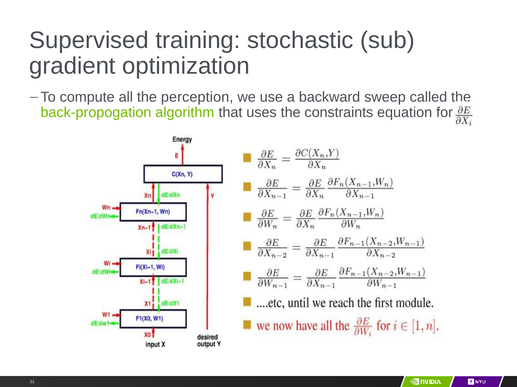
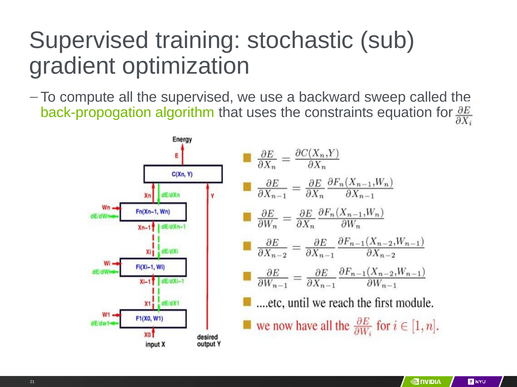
the perception: perception -> supervised (197, 97)
